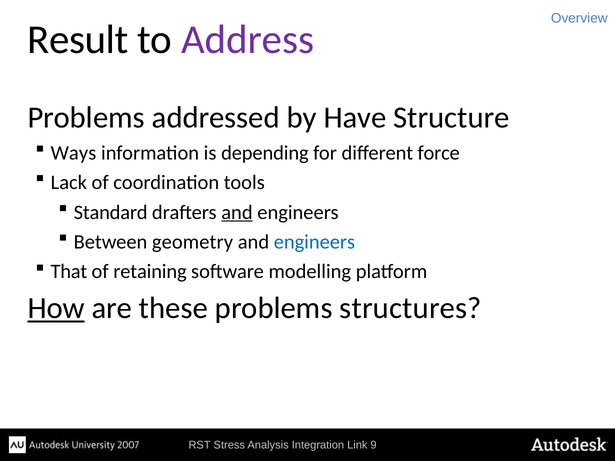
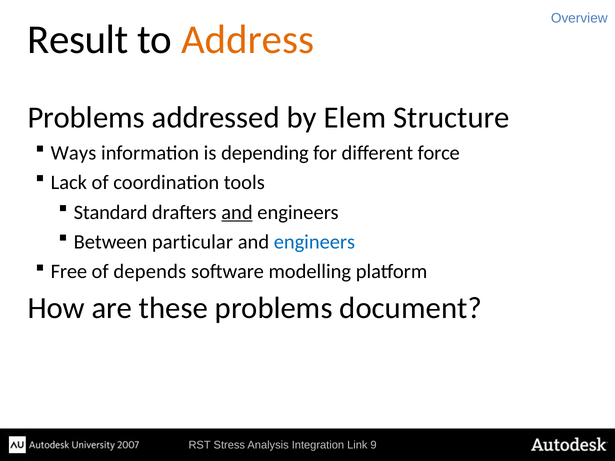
Address colour: purple -> orange (248, 40)
Have: Have -> Elem (355, 118)
geometry: geometry -> particular (193, 242)
That: That -> Free (69, 272)
retaining: retaining -> depends (150, 272)
How underline: present -> none (56, 308)
structures: structures -> document (411, 308)
